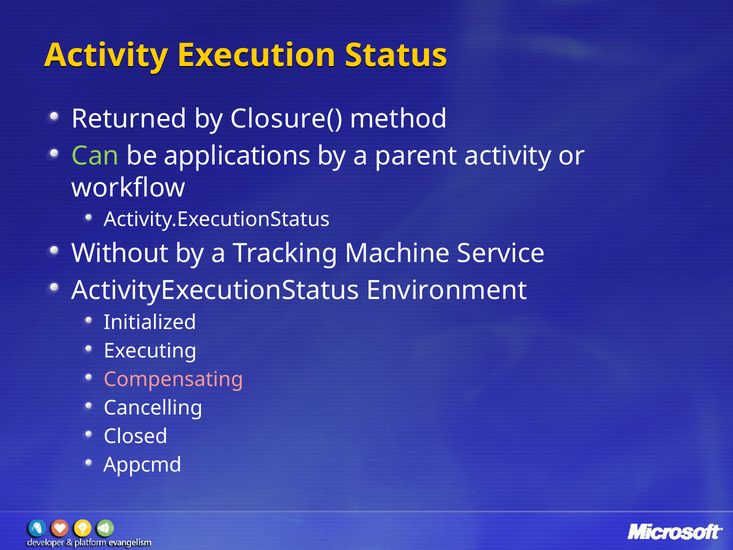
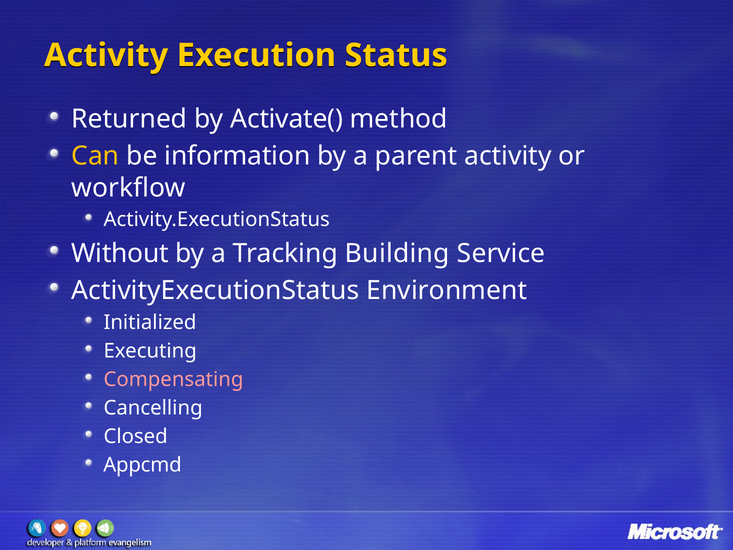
Closure(: Closure( -> Activate( (287, 119)
Can colour: light green -> yellow (95, 156)
applications: applications -> information (237, 156)
Machine: Machine -> Building (397, 253)
